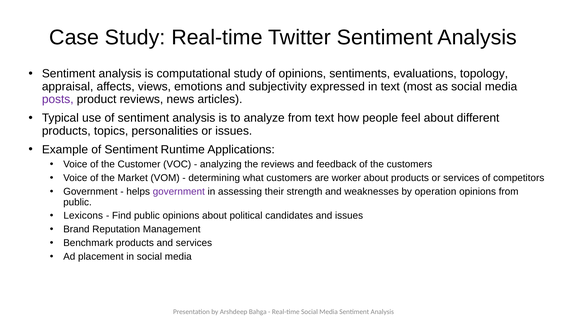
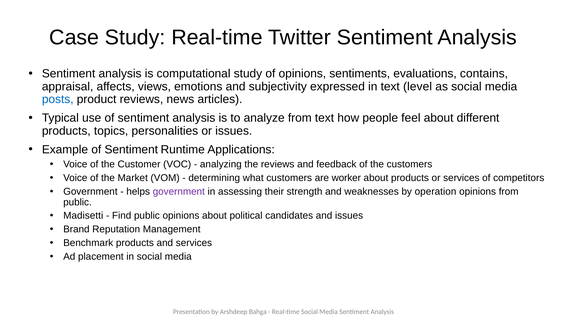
topology: topology -> contains (484, 74)
most: most -> level (418, 87)
posts colour: purple -> blue (58, 99)
Lexicons: Lexicons -> Madisetti (83, 216)
